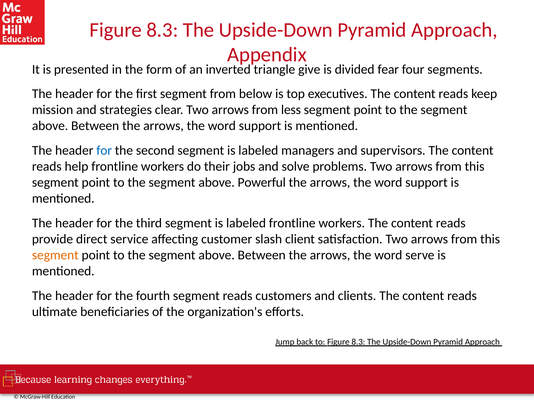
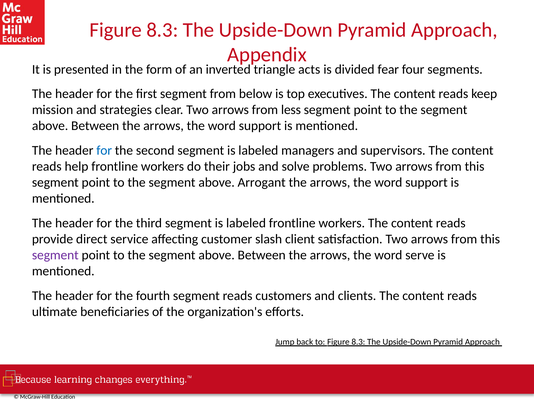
give: give -> acts (309, 69)
Powerful: Powerful -> Arrogant (262, 183)
segment colour: orange -> purple (55, 255)
